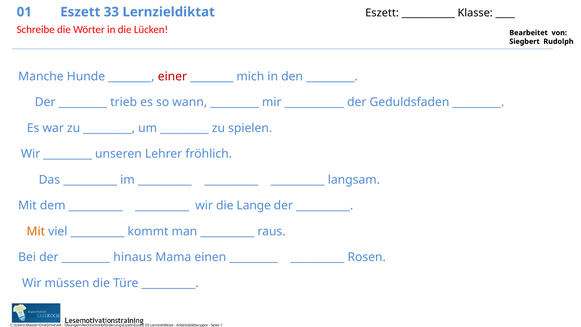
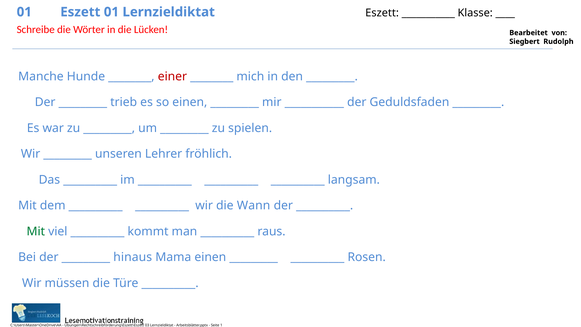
Eszett 33: 33 -> 01 (111, 12)
so wann: wann -> einen (190, 102)
Lange: Lange -> Wann (254, 205)
Mit colour: orange -> green (36, 231)
